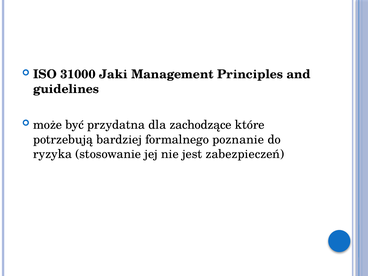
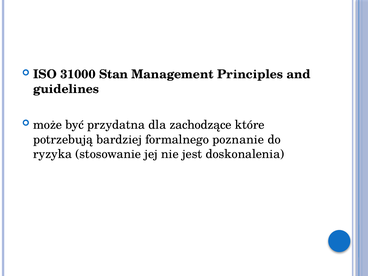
Jaki: Jaki -> Stan (114, 74)
zabezpieczeń: zabezpieczeń -> doskonalenia (245, 154)
